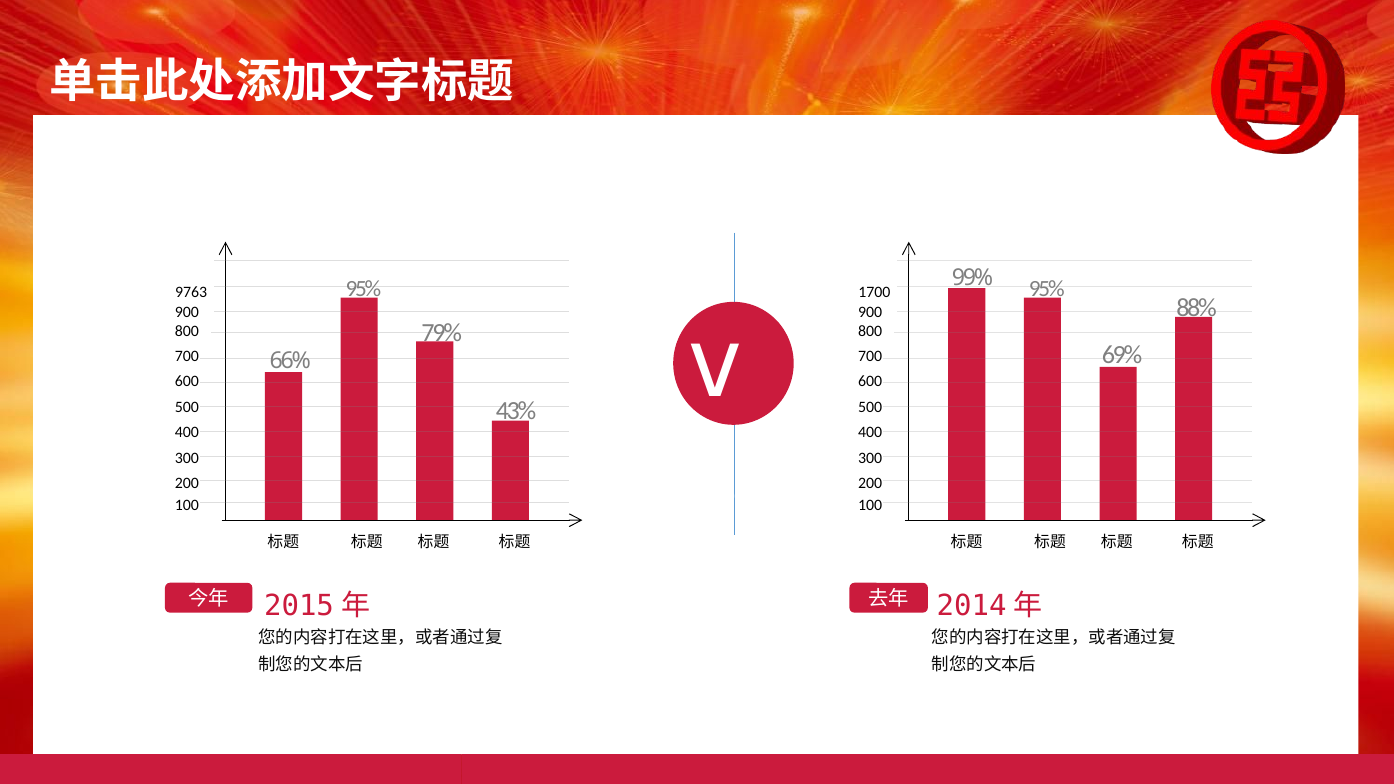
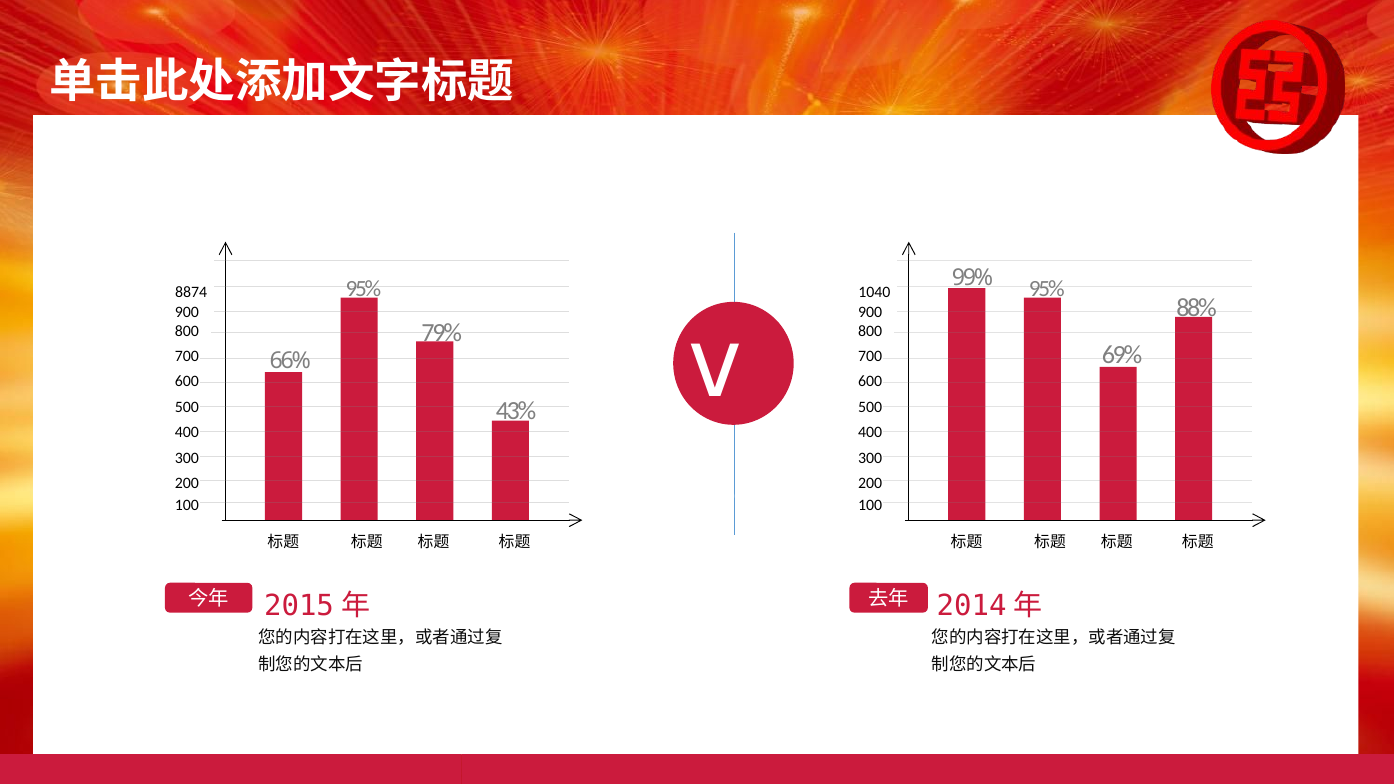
9763: 9763 -> 8874 (191, 292)
1700: 1700 -> 1040 (874, 292)
